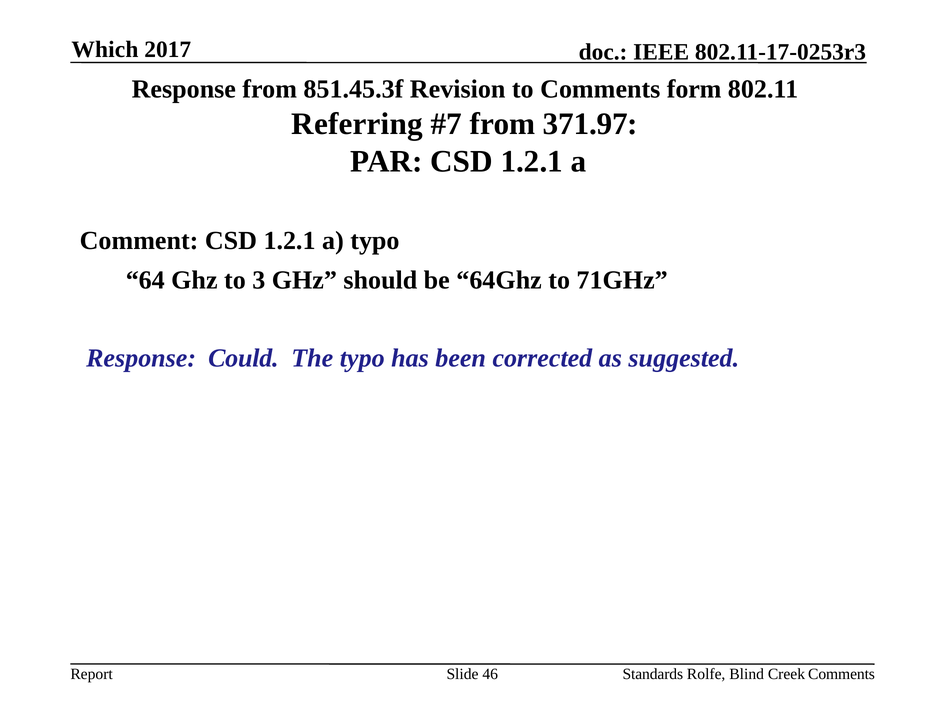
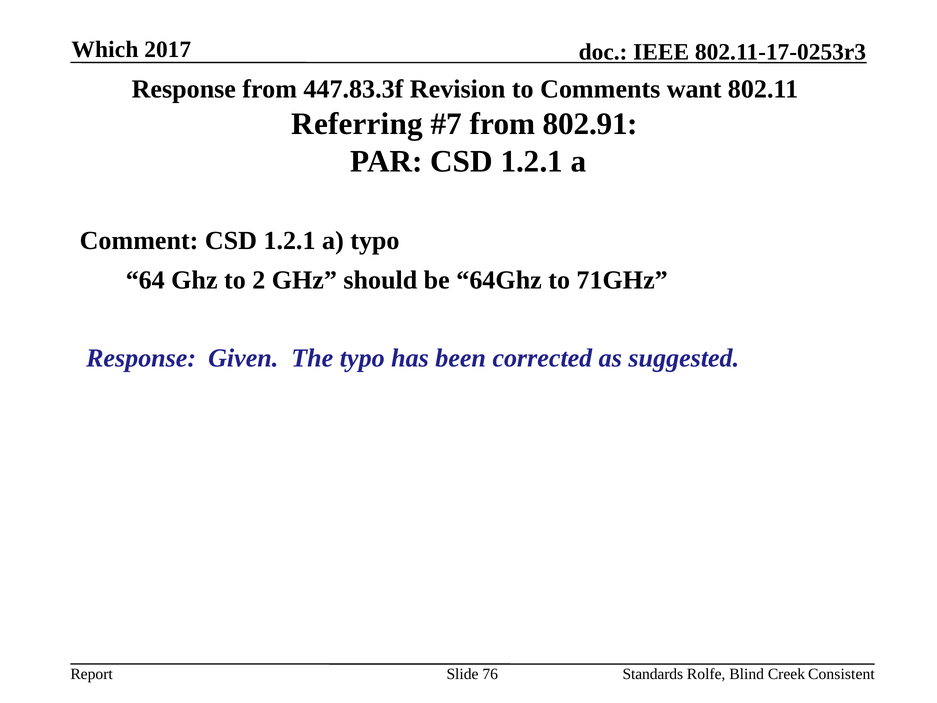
851.45.3f: 851.45.3f -> 447.83.3f (353, 89)
form: form -> want (694, 89)
371.97: 371.97 -> 802.91 (590, 124)
3: 3 -> 2 (259, 280)
Could: Could -> Given (243, 358)
46: 46 -> 76 (490, 674)
Creek Comments: Comments -> Consistent (841, 674)
